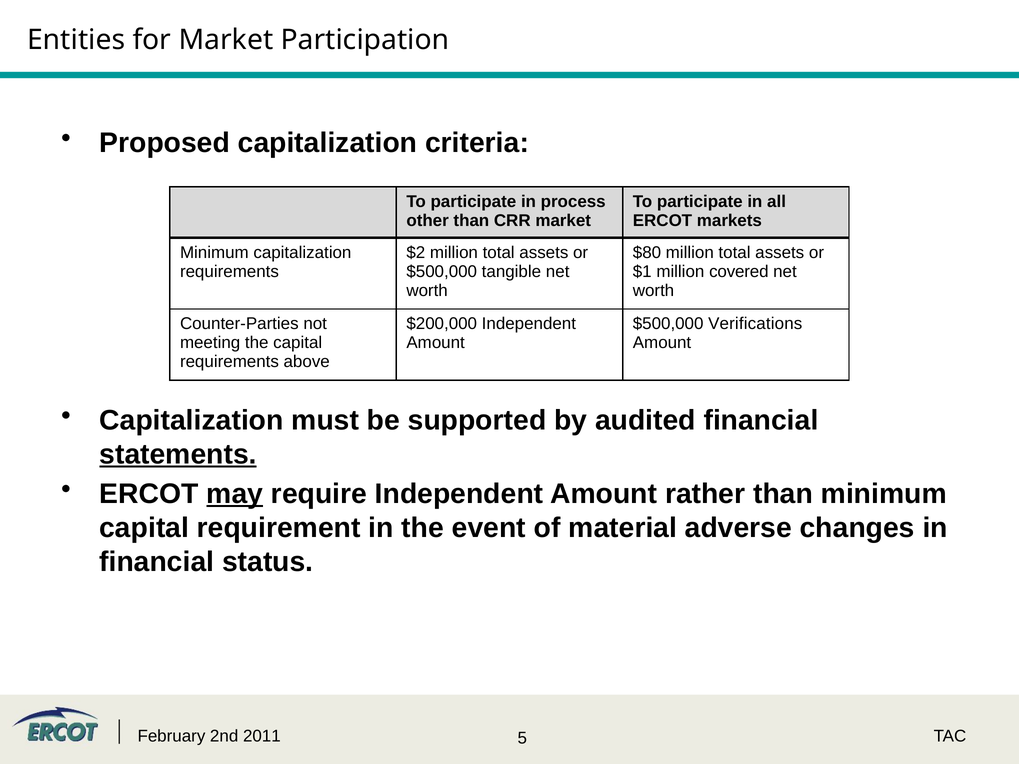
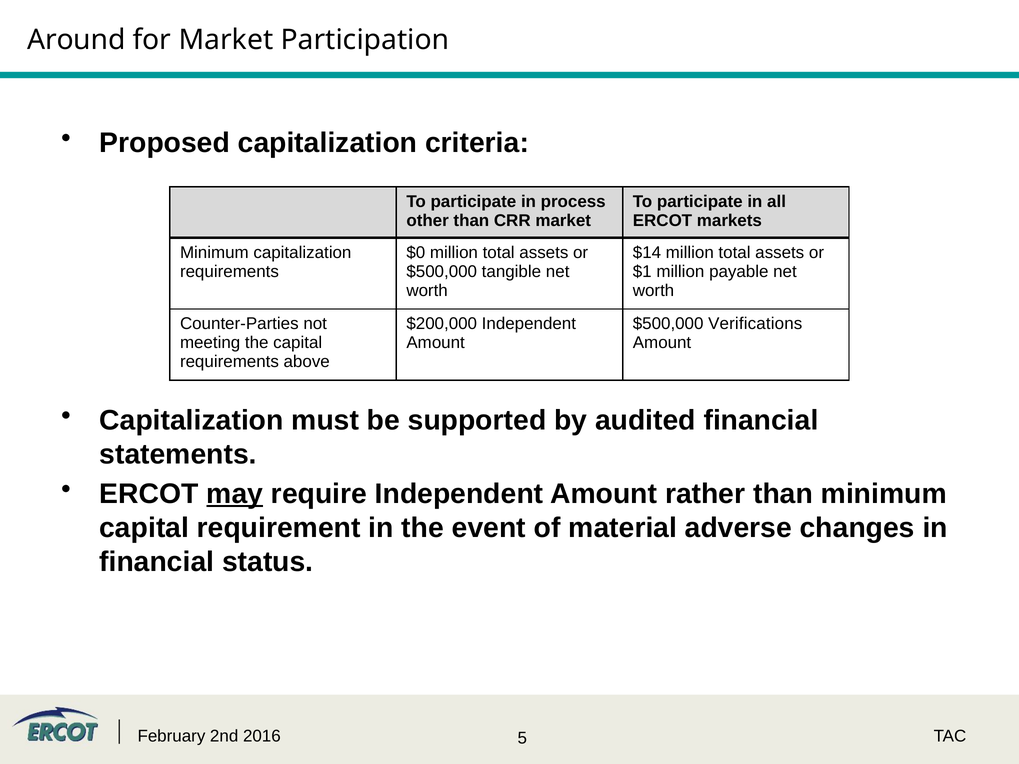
Entities: Entities -> Around (76, 40)
$2: $2 -> $0 (416, 253)
$80: $80 -> $14 (647, 253)
covered: covered -> payable (739, 272)
statements underline: present -> none (178, 454)
2011: 2011 -> 2016 (262, 736)
